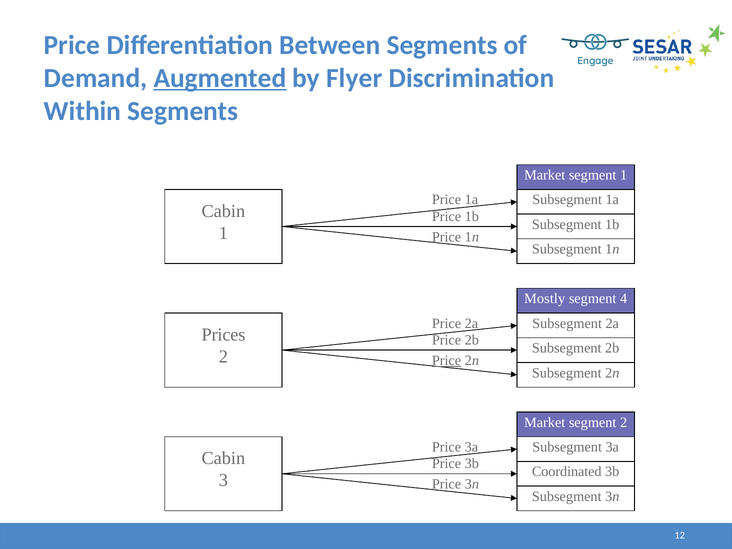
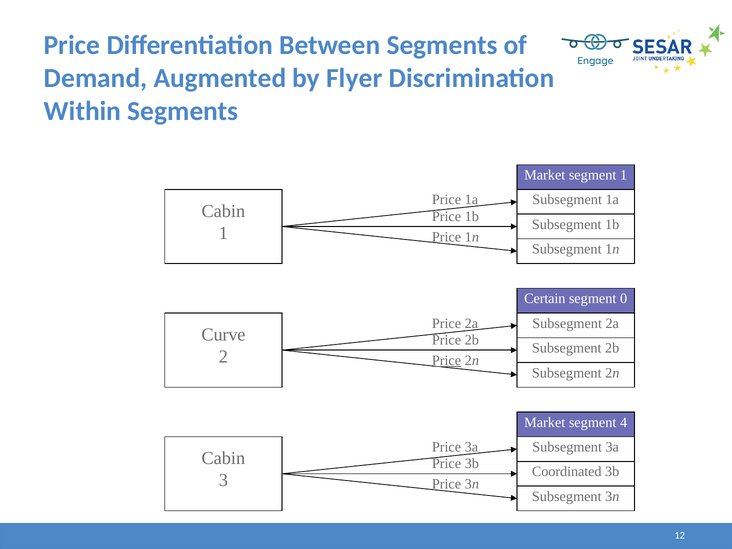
Augmented underline: present -> none (220, 78)
Mostly: Mostly -> Certain (545, 299)
4: 4 -> 0 (624, 299)
Prices: Prices -> Curve (223, 335)
segment 2: 2 -> 4 (624, 422)
